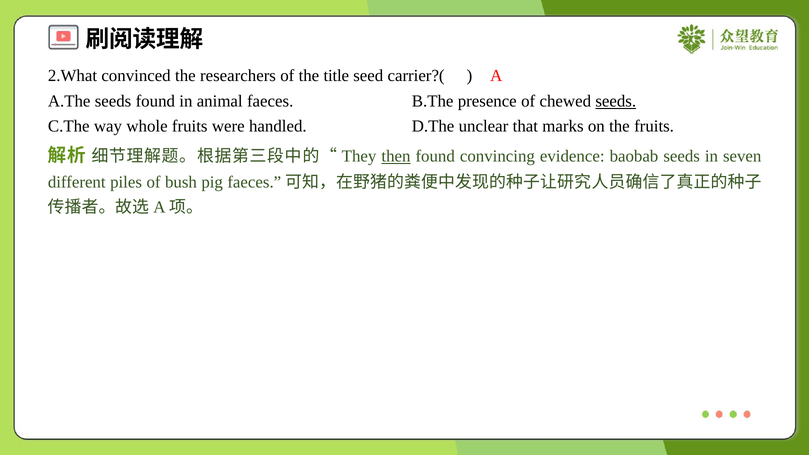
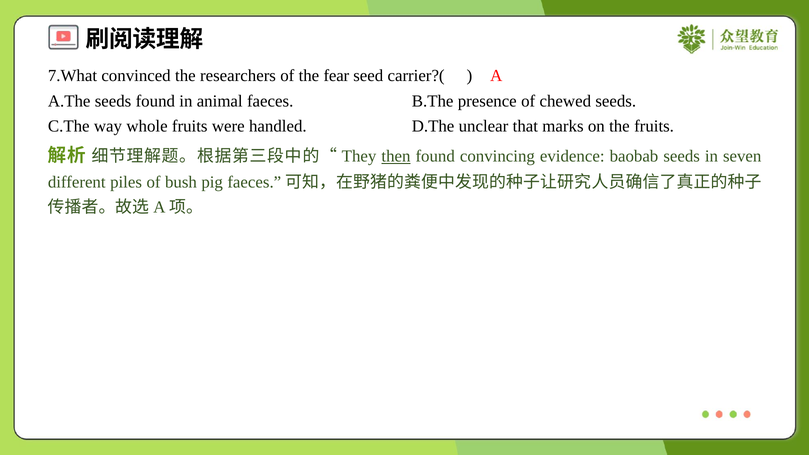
2.What: 2.What -> 7.What (72, 76)
title: title -> fear (336, 76)
seeds underline: present -> none (616, 101)
